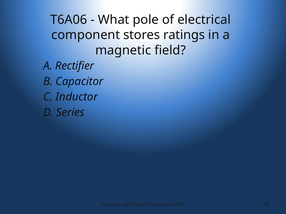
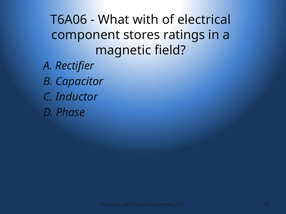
pole: pole -> with (146, 20)
Series: Series -> Phase (70, 113)
